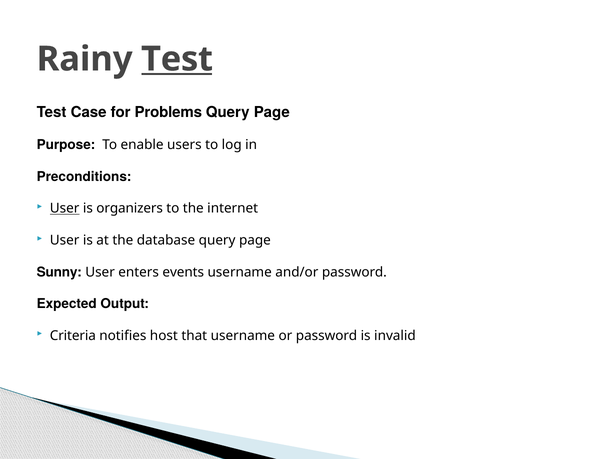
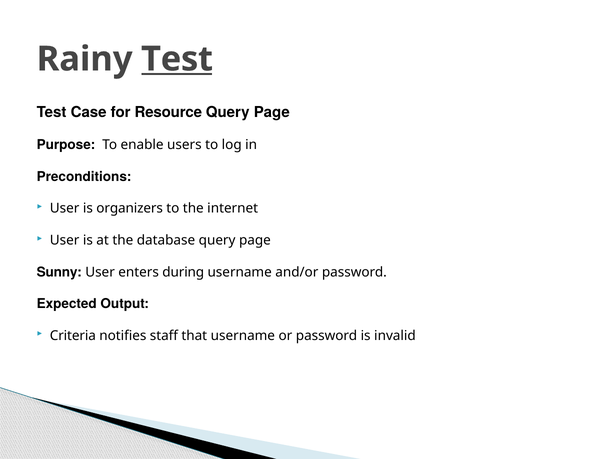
Problems: Problems -> Resource (168, 112)
User underline: present -> none (65, 208)
events: events -> during (183, 272)
host: host -> staff (164, 335)
